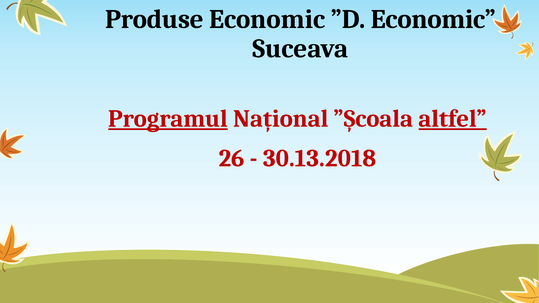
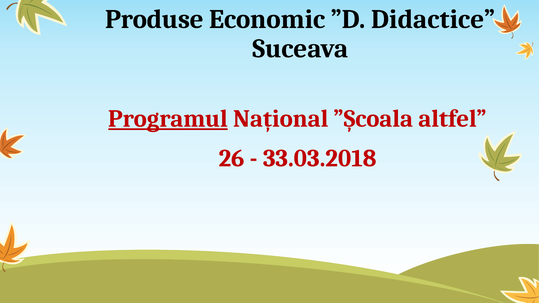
”D Economic: Economic -> Didactice (433, 19)
altfel underline: present -> none (453, 119)
30.13.2018: 30.13.2018 -> 33.03.2018 (320, 158)
